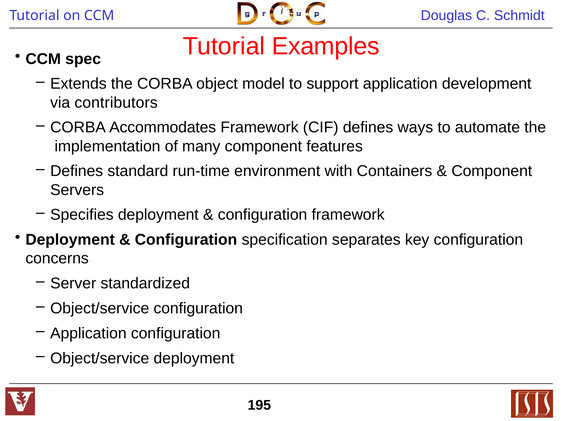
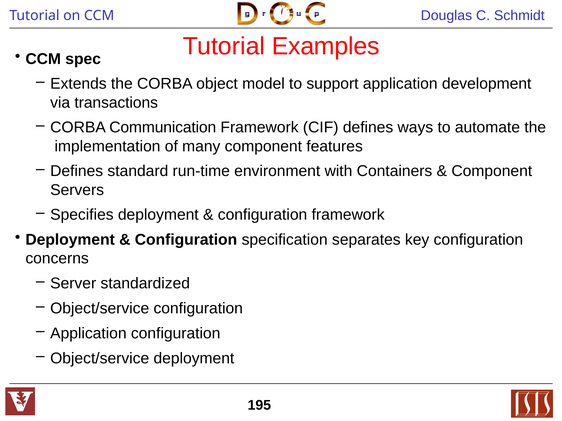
contributors: contributors -> transactions (116, 103)
Accommodates: Accommodates -> Communication (163, 128)
